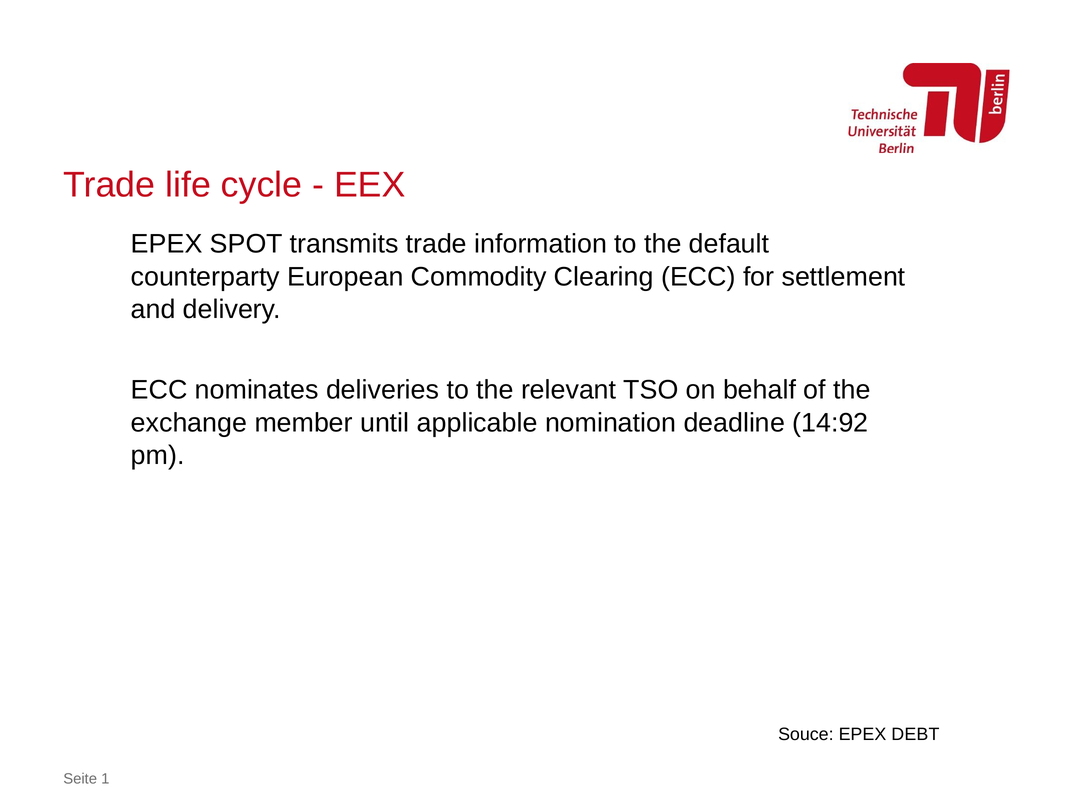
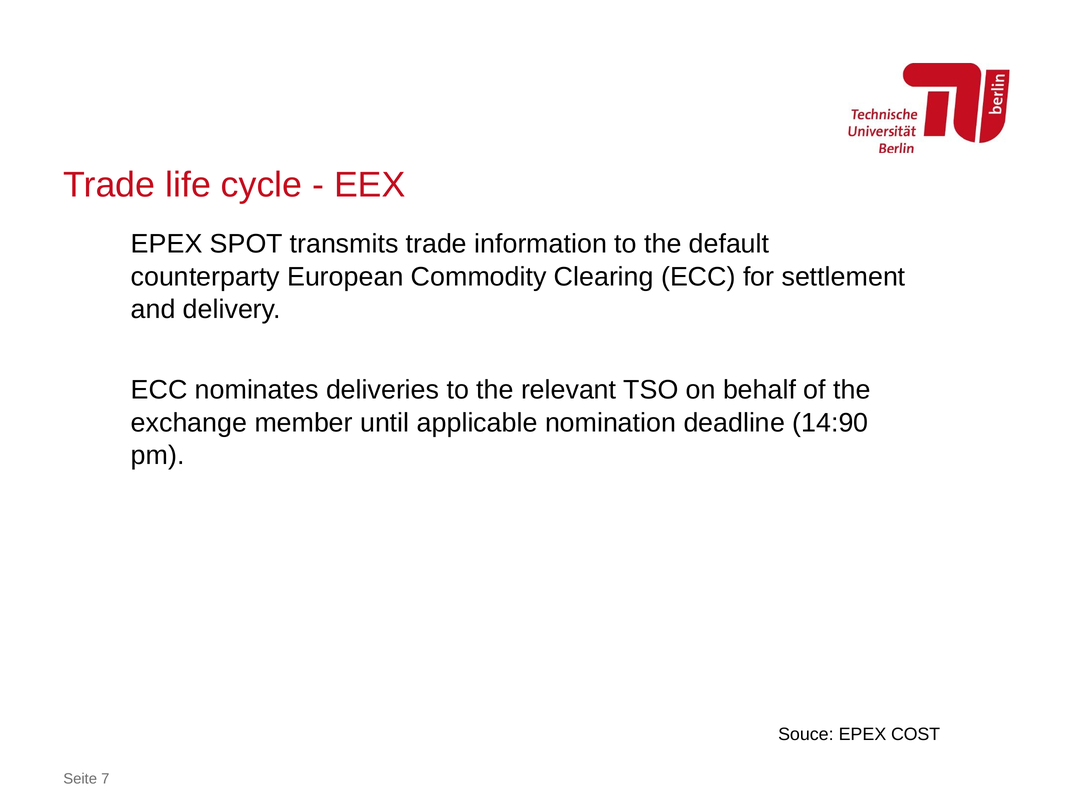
14:92: 14:92 -> 14:90 (830, 423)
DEBT: DEBT -> COST (916, 735)
1: 1 -> 7 (105, 780)
